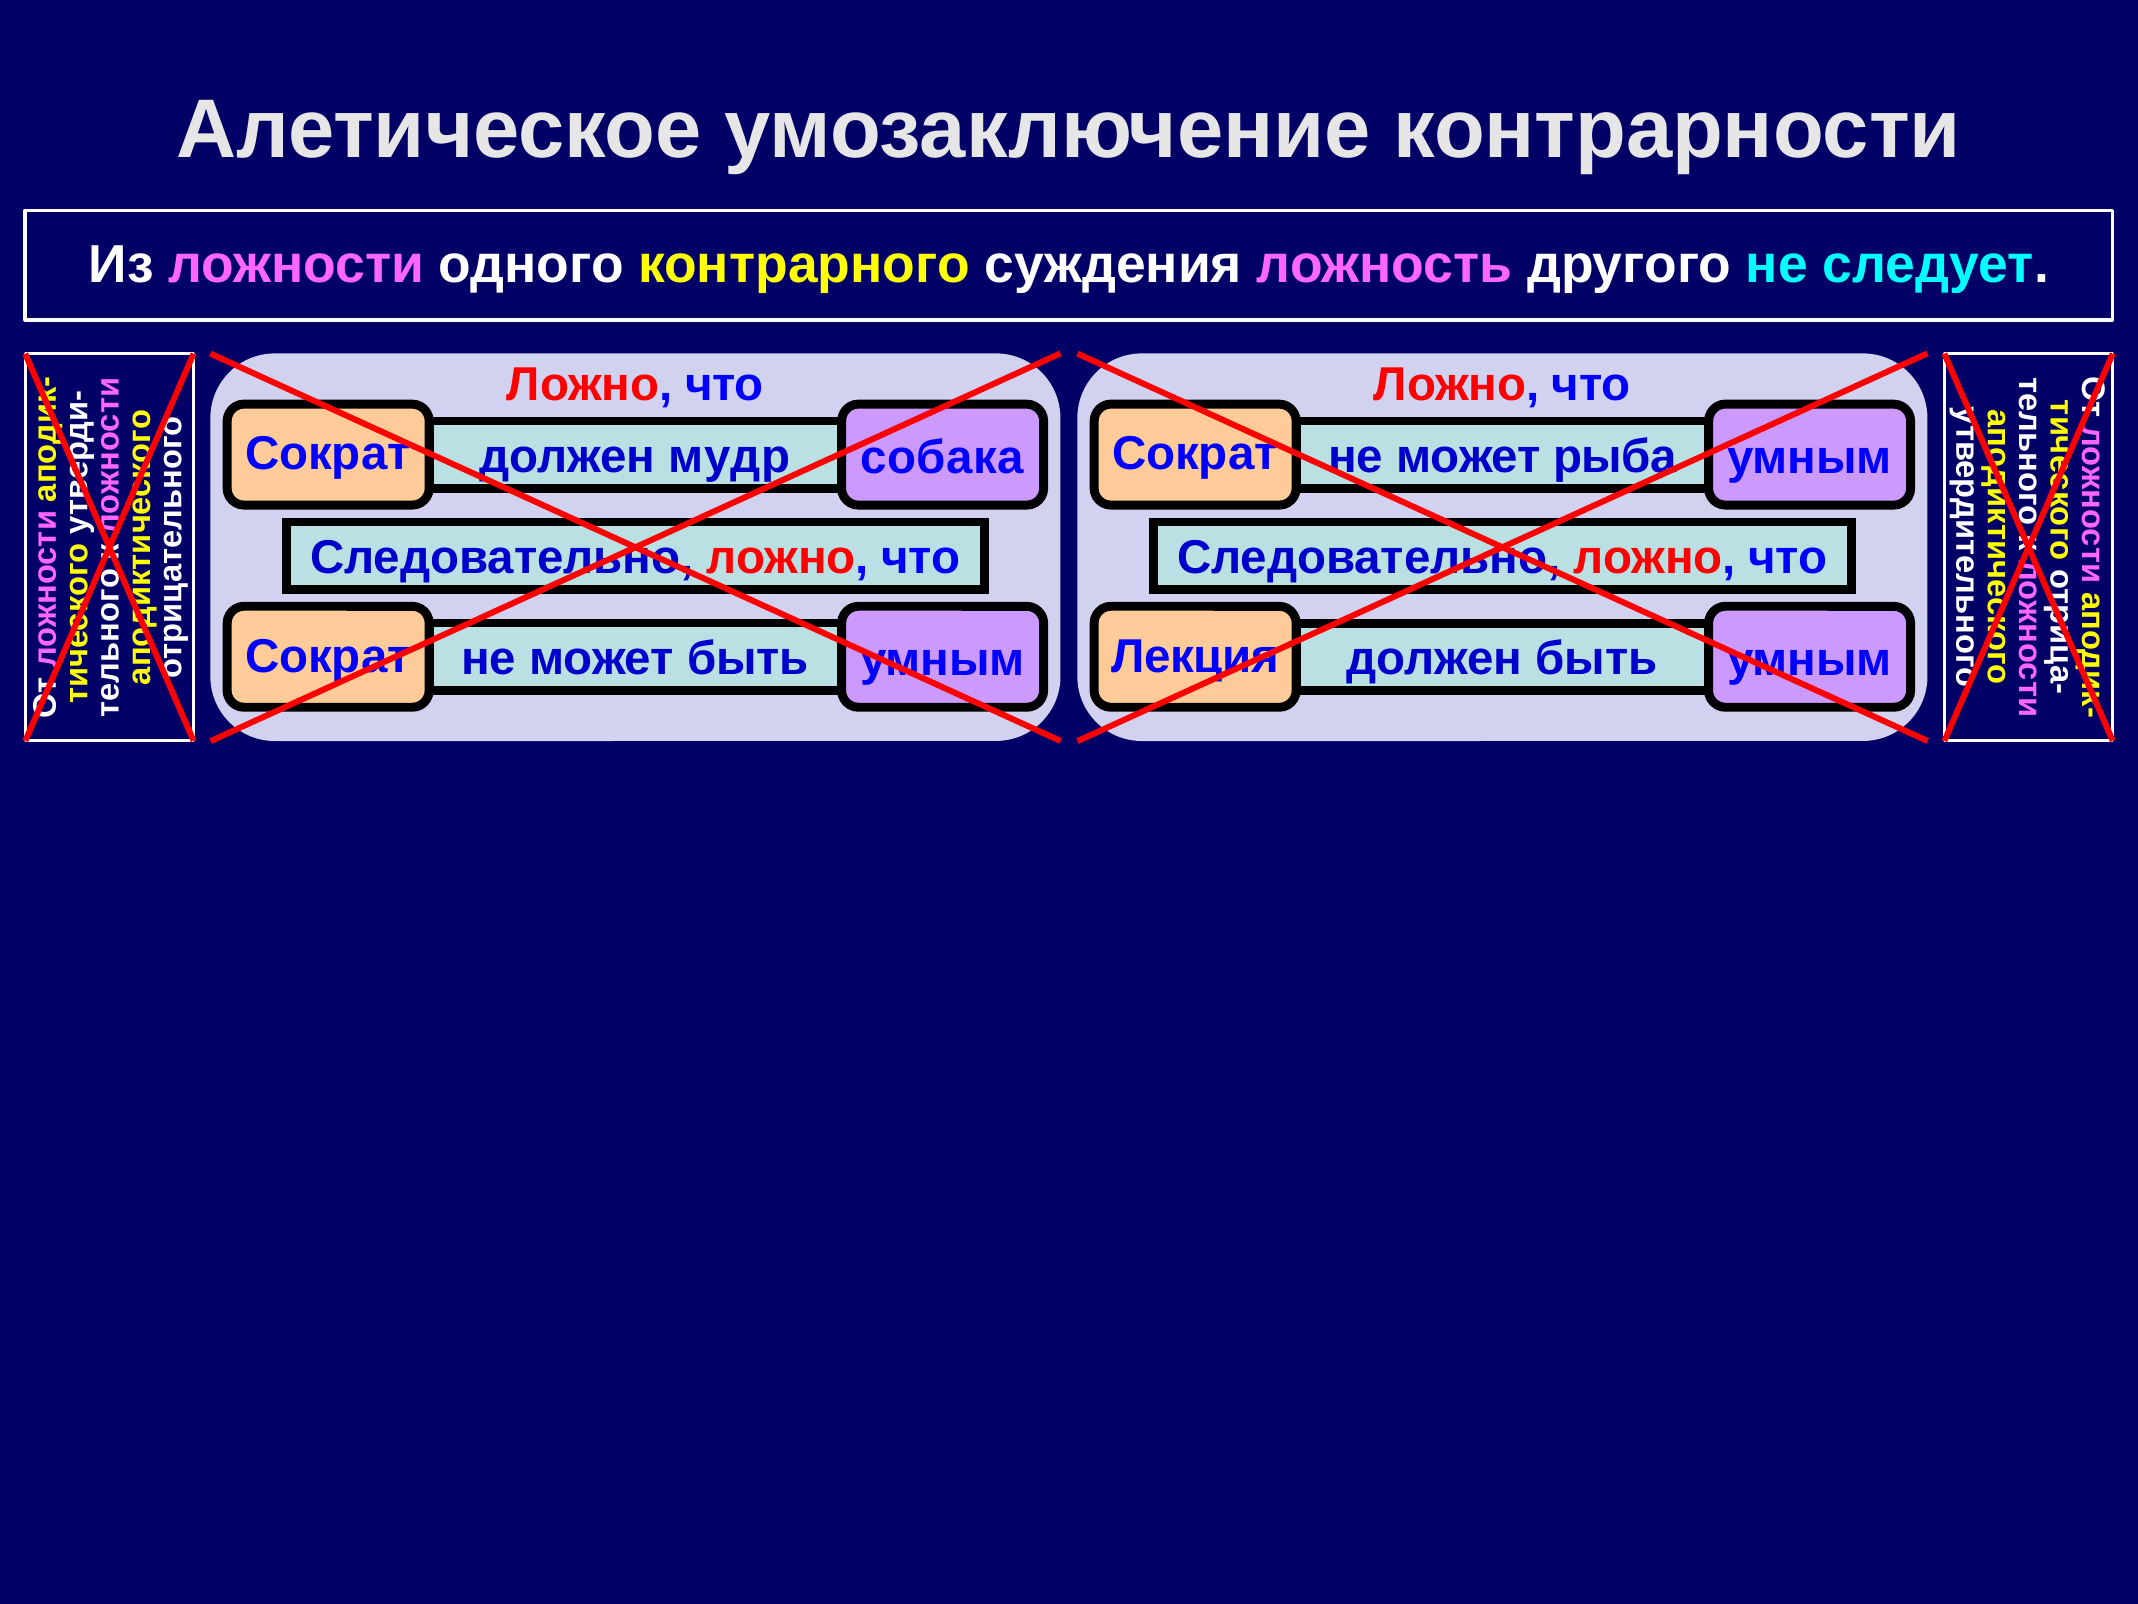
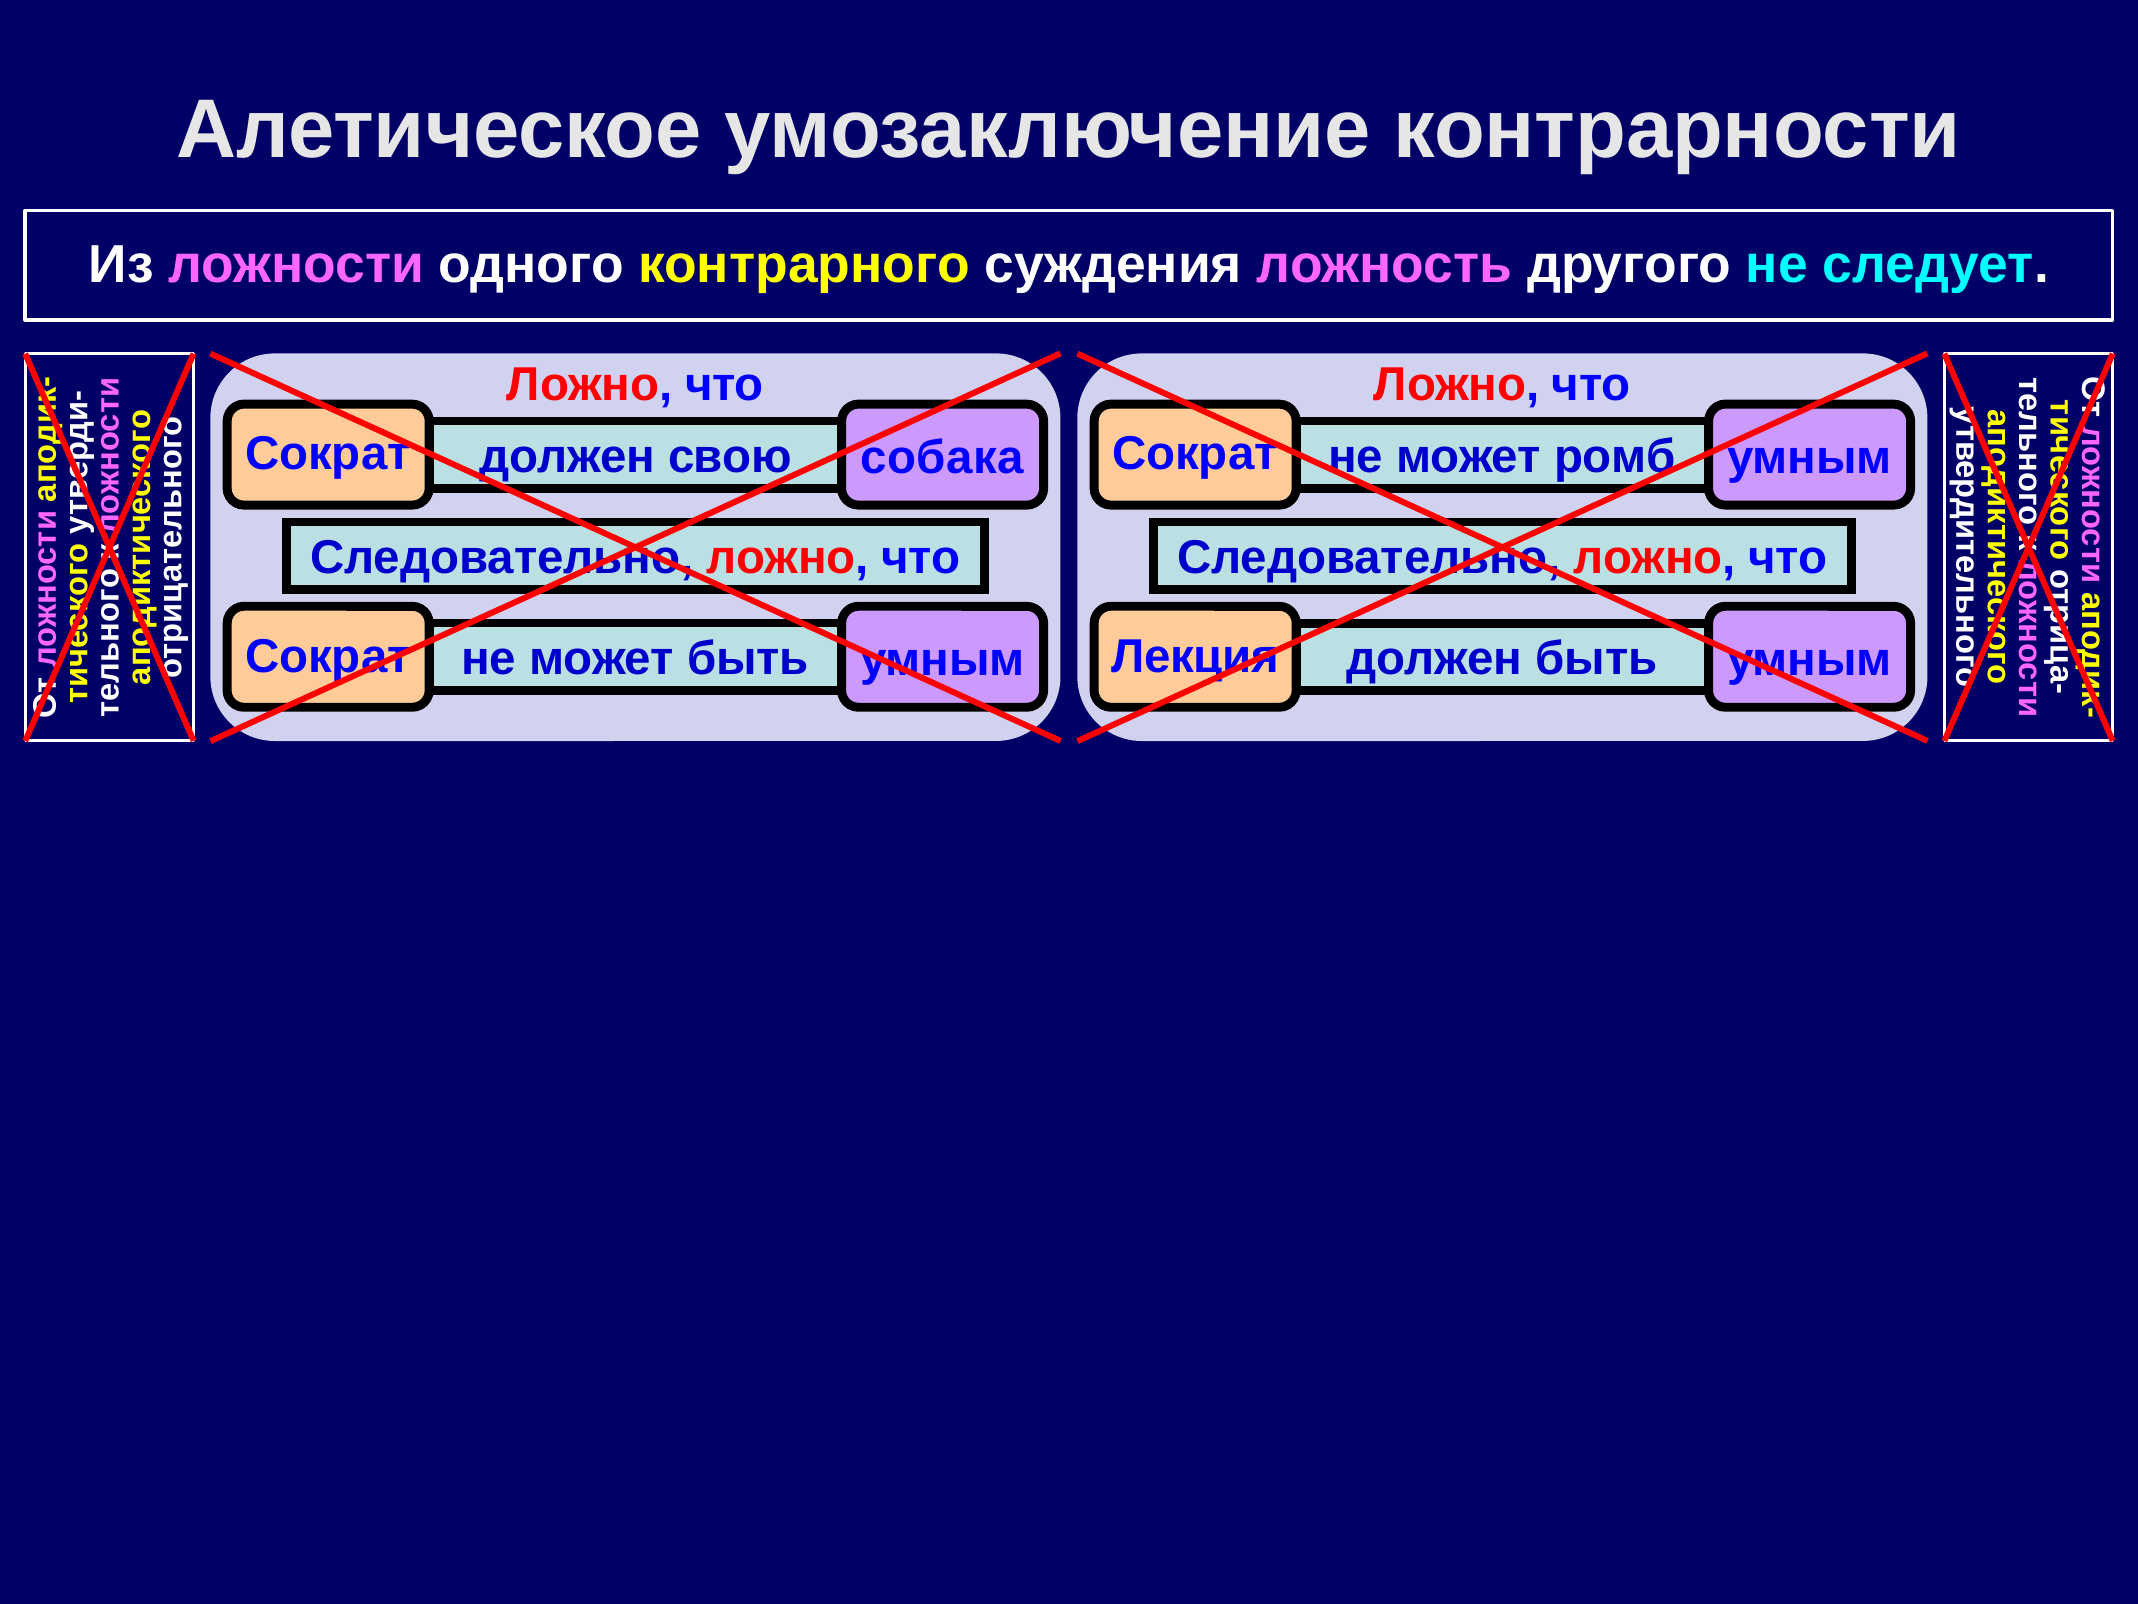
мудр: мудр -> свою (730, 457)
рыба: рыба -> ромб (1615, 457)
